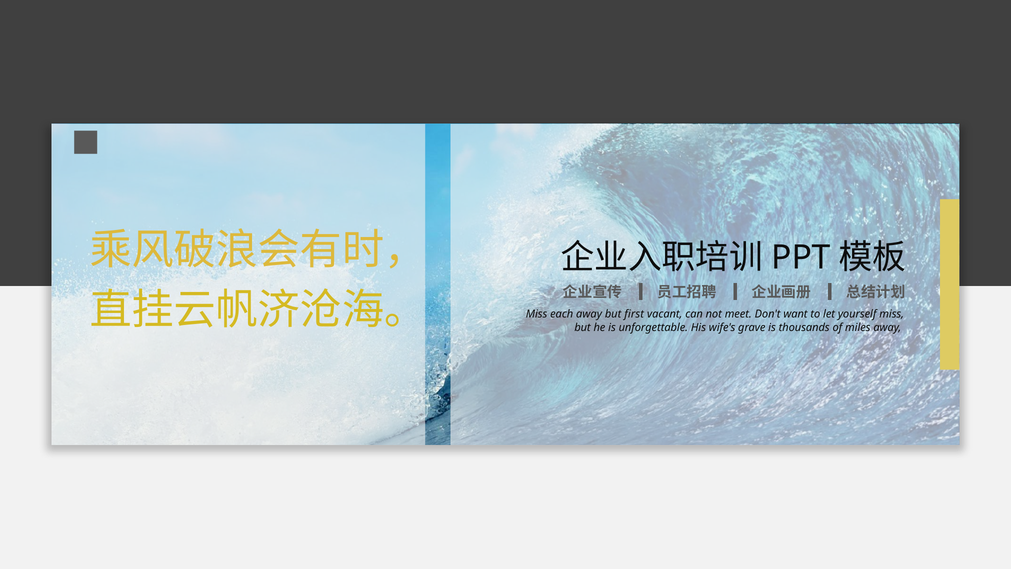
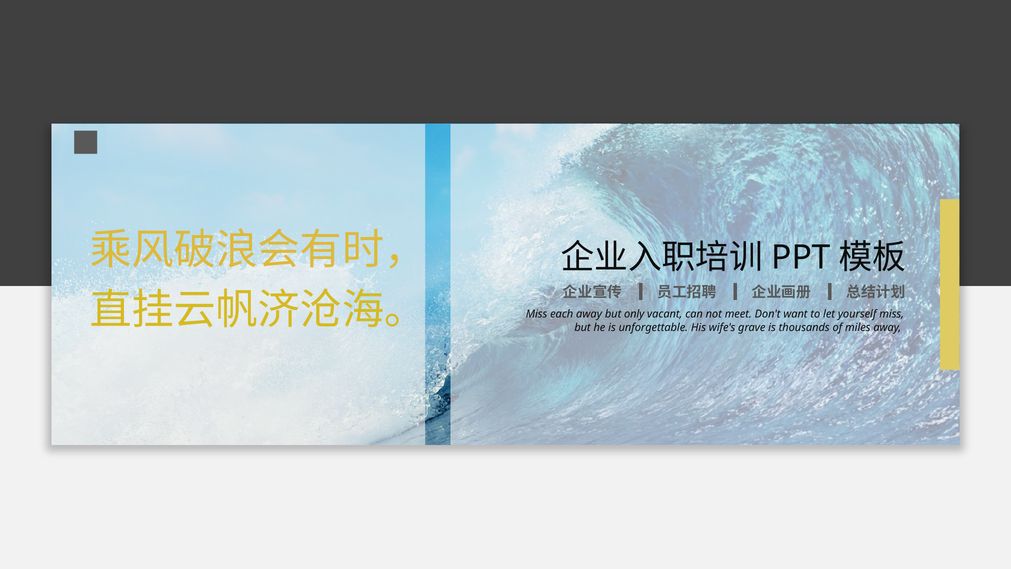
first: first -> only (634, 314)
